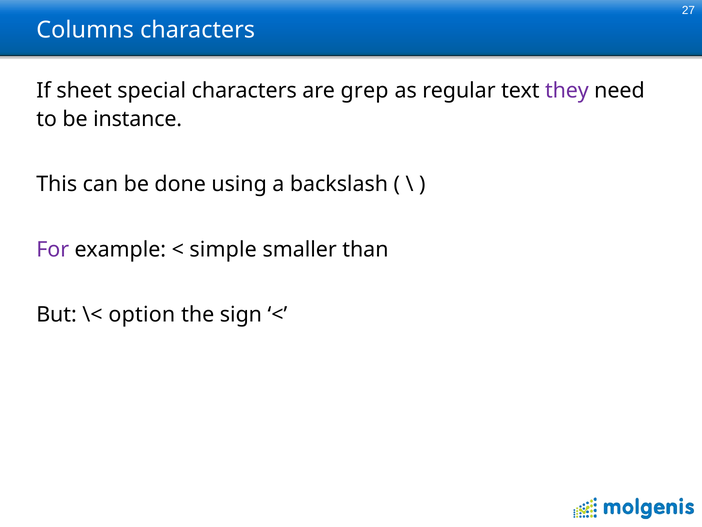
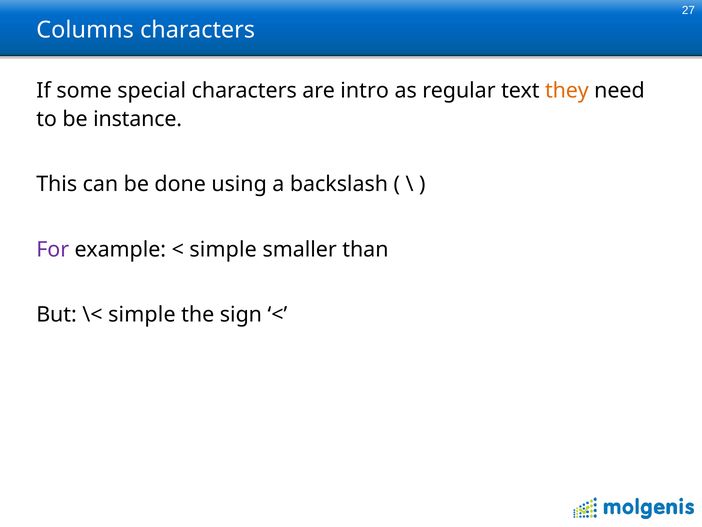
sheet: sheet -> some (84, 91)
grep: grep -> intro (365, 91)
they colour: purple -> orange (567, 91)
option: option -> simple (142, 314)
